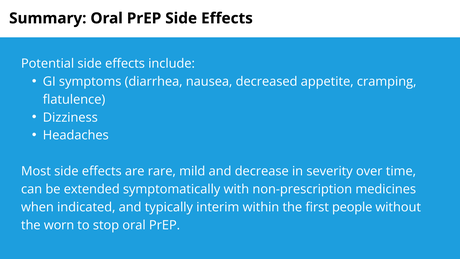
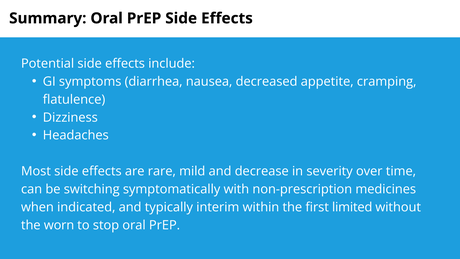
extended: extended -> switching (92, 189)
people: people -> limited (352, 207)
